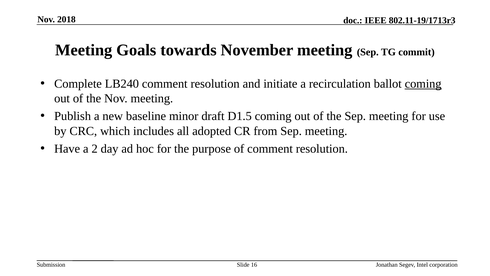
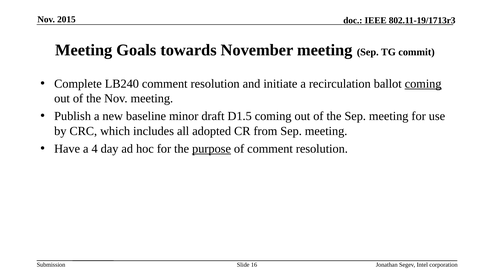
2018: 2018 -> 2015 (66, 19)
2: 2 -> 4 (95, 149)
purpose underline: none -> present (212, 149)
